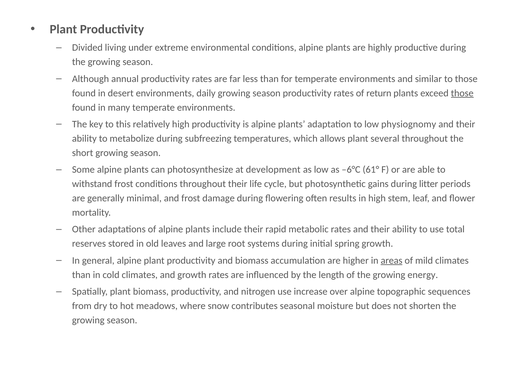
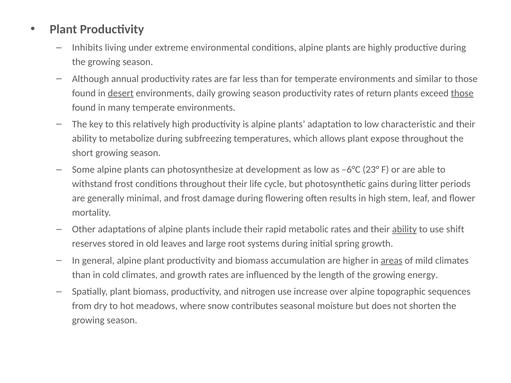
Divided: Divided -> Inhibits (87, 48)
desert underline: none -> present (121, 93)
physiognomy: physiognomy -> characteristic (409, 124)
several: several -> expose (385, 139)
61°: 61° -> 23° (371, 170)
ability underline: none -> present (404, 230)
total: total -> shift (455, 230)
